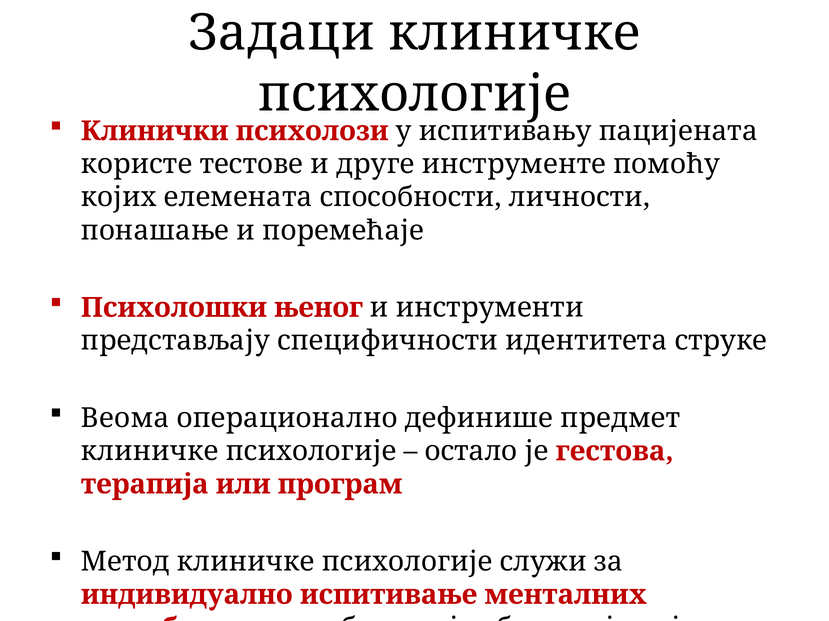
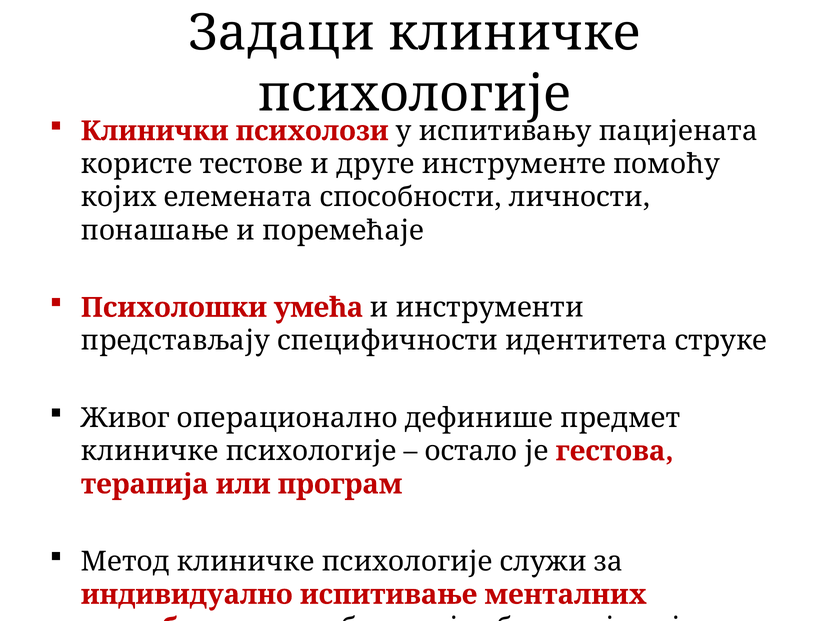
њеног: њеног -> умећа (319, 308)
Веома: Веома -> Живог (125, 419)
